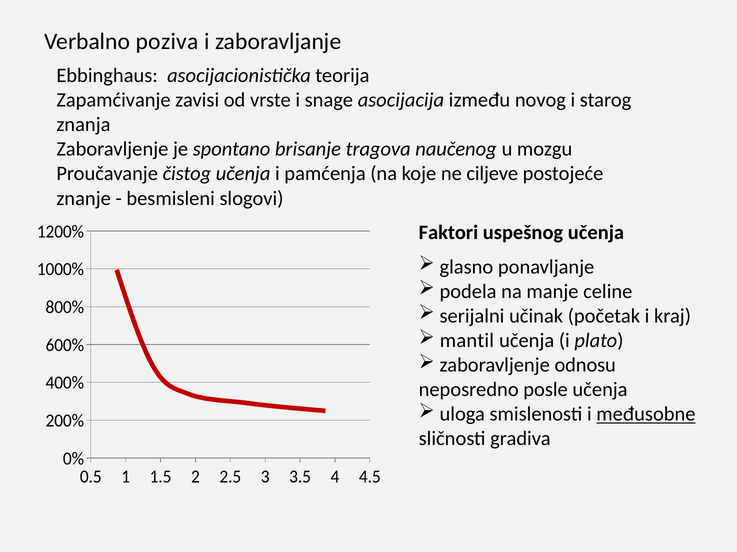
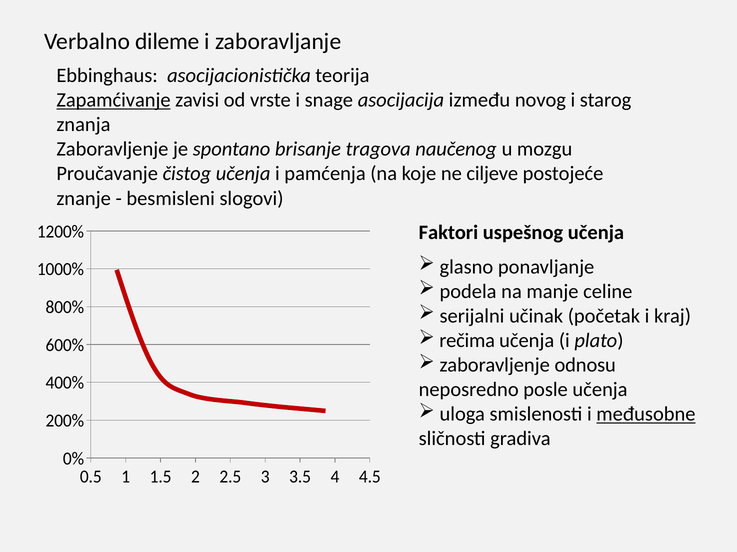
poziva: poziva -> dileme (167, 42)
Zapamćivanje underline: none -> present (114, 100)
mantil: mantil -> rečima (467, 341)
